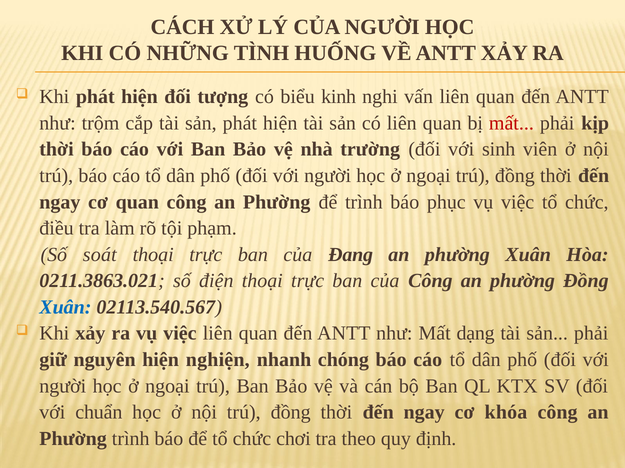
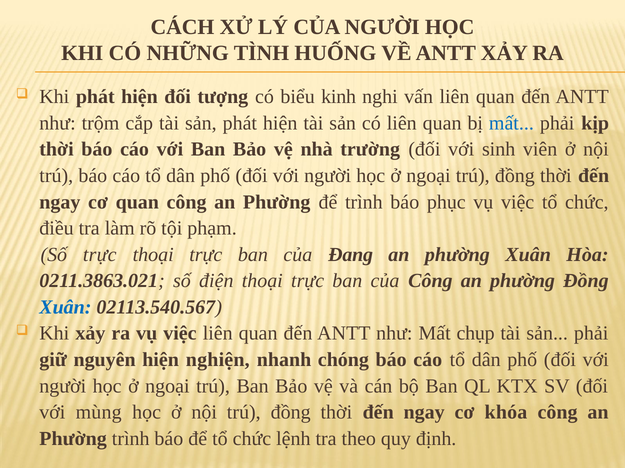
mất colour: red -> blue (511, 123)
Số soát: soát -> trực (100, 255)
dạng: dạng -> chụp (476, 334)
chuẩn: chuẩn -> mùng (99, 413)
chơi: chơi -> lệnh (293, 439)
